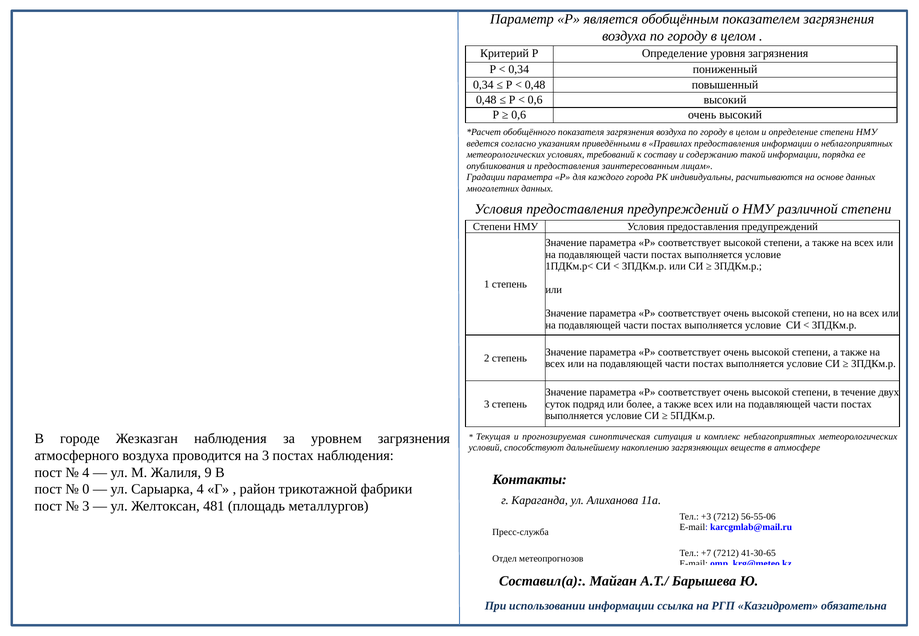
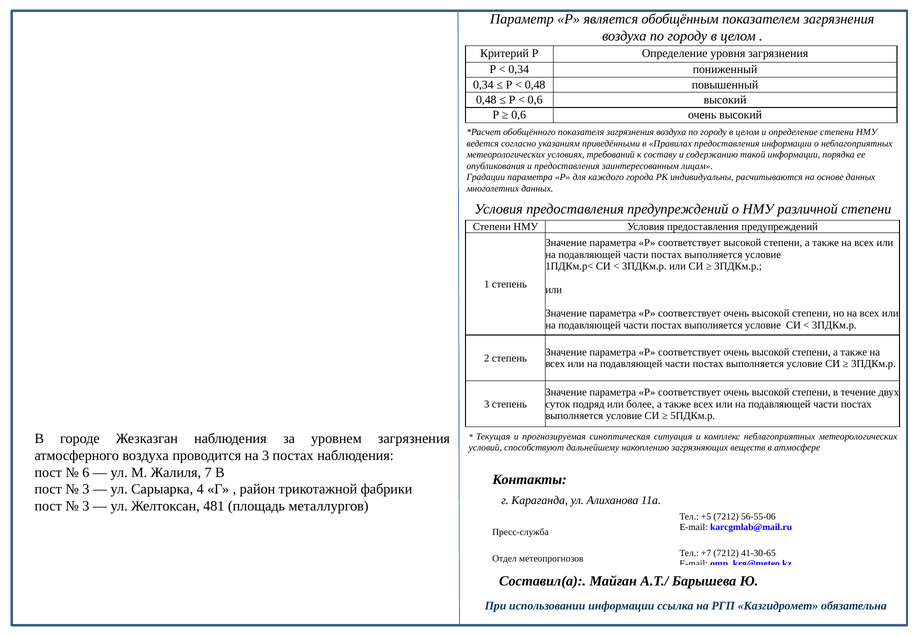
4: 4 -> 6 (86, 473)
9: 9 -> 7 (208, 473)
0: 0 -> 3 (86, 489)
+3: +3 -> +5 (706, 517)
